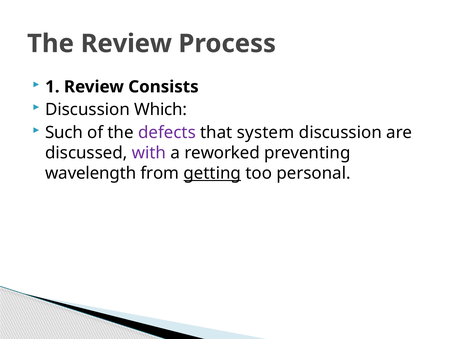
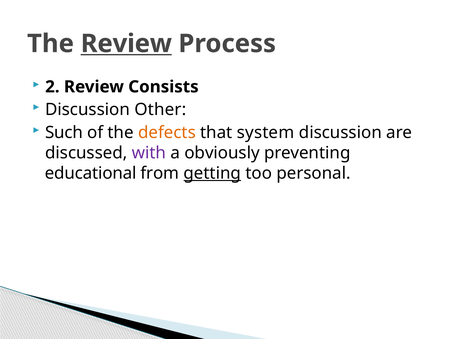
Review underline: none -> present (126, 44)
1: 1 -> 2 (52, 87)
Which: Which -> Other (160, 110)
defects colour: purple -> orange (167, 133)
reworked: reworked -> obviously (222, 153)
wavelength: wavelength -> educational (91, 173)
